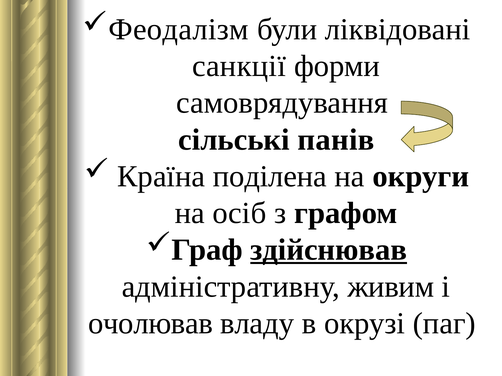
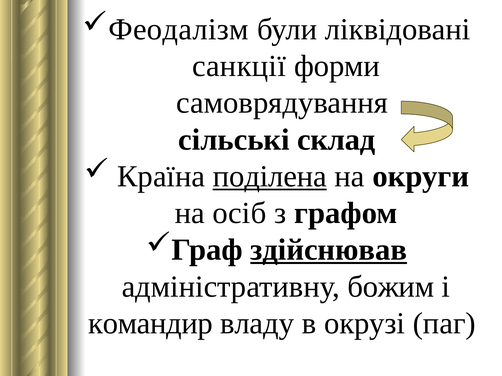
панів: панів -> склад (336, 140)
поділена underline: none -> present (270, 177)
живим: живим -> божим (391, 287)
очолював: очолював -> командир (151, 324)
